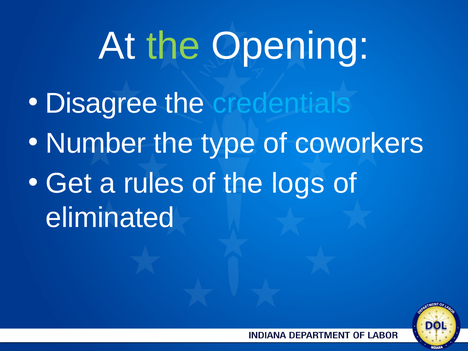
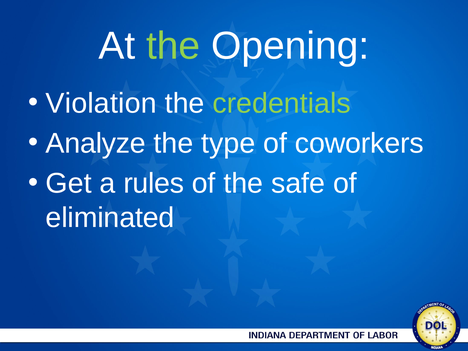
Disagree: Disagree -> Violation (101, 103)
credentials colour: light blue -> light green (282, 103)
Number: Number -> Analyze (96, 143)
logs: logs -> safe (298, 183)
